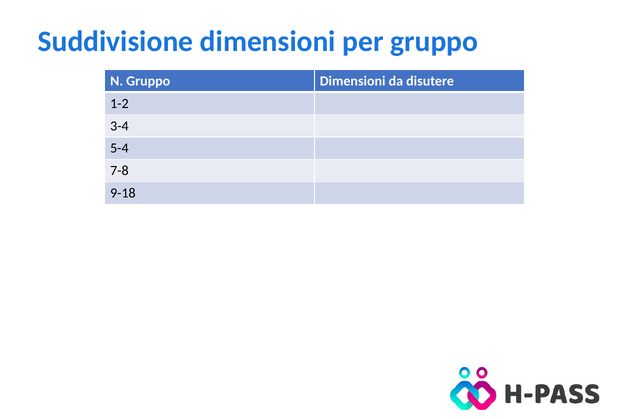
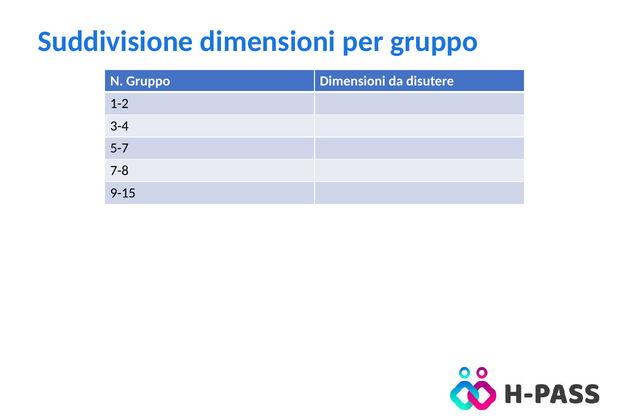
5-4: 5-4 -> 5-7 (119, 148)
9-18: 9-18 -> 9-15 (123, 193)
